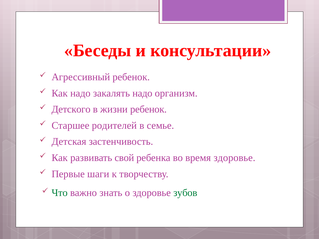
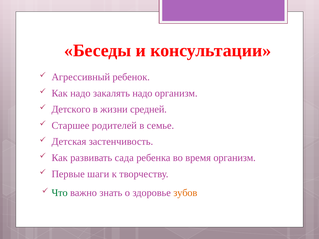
жизни ребенок: ребенок -> средней (148, 109)
свой: свой -> сада (124, 158)
время здоровье: здоровье -> организм (235, 158)
зубов colour: green -> orange (185, 193)
